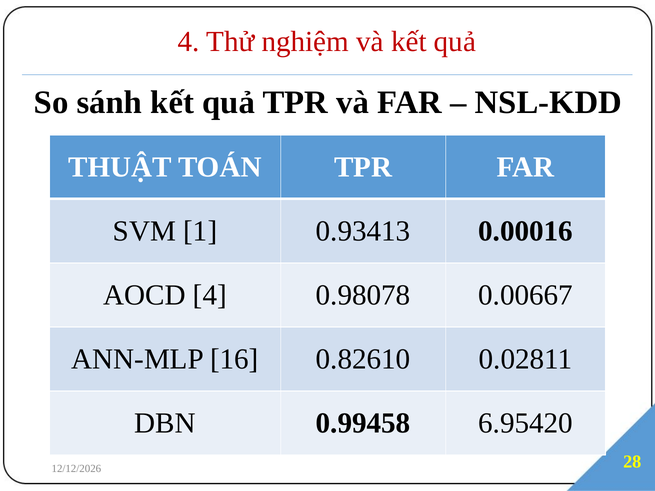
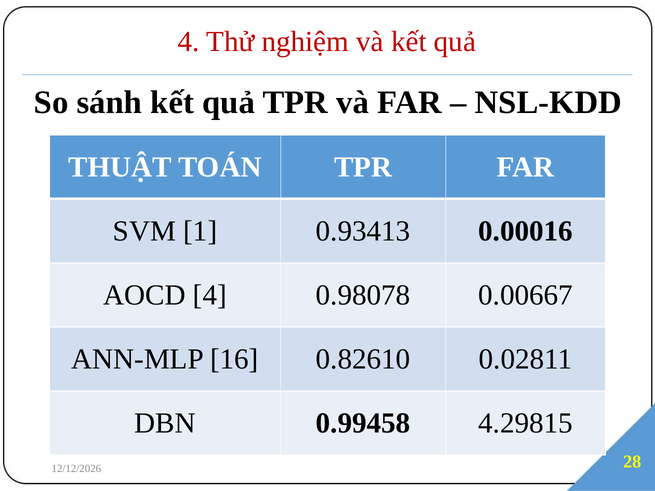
6.95420: 6.95420 -> 4.29815 (526, 424)
